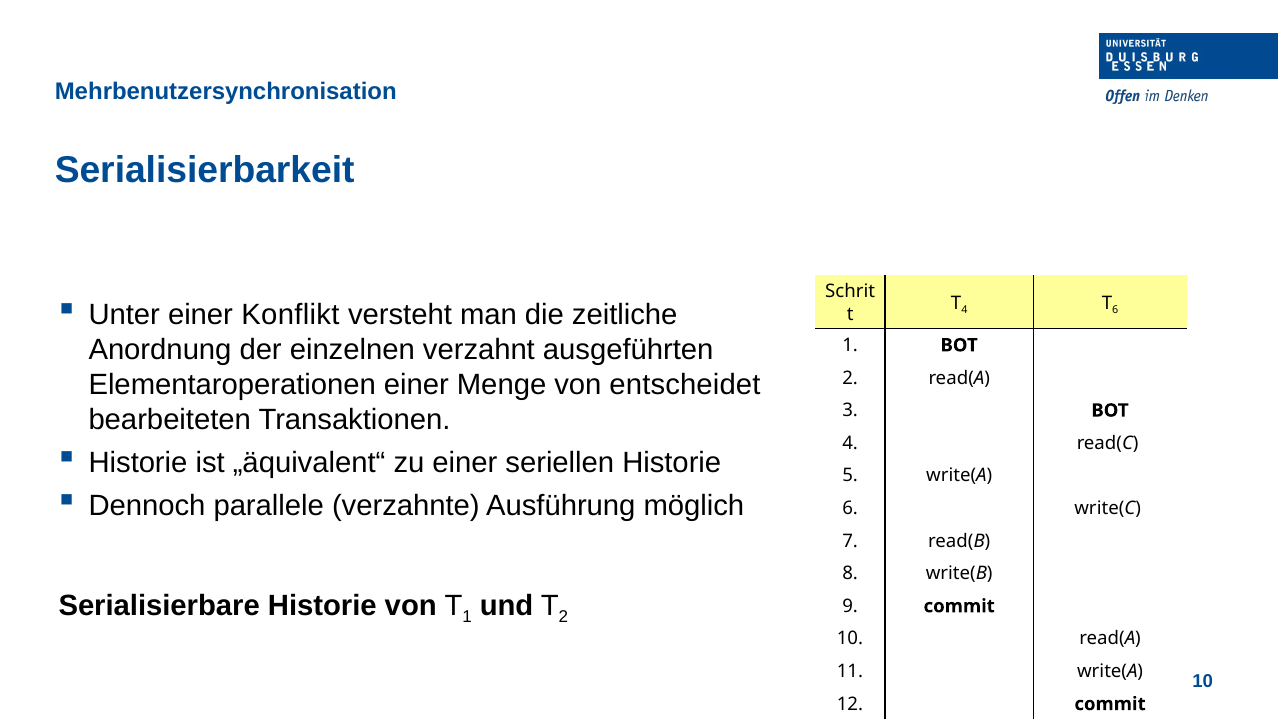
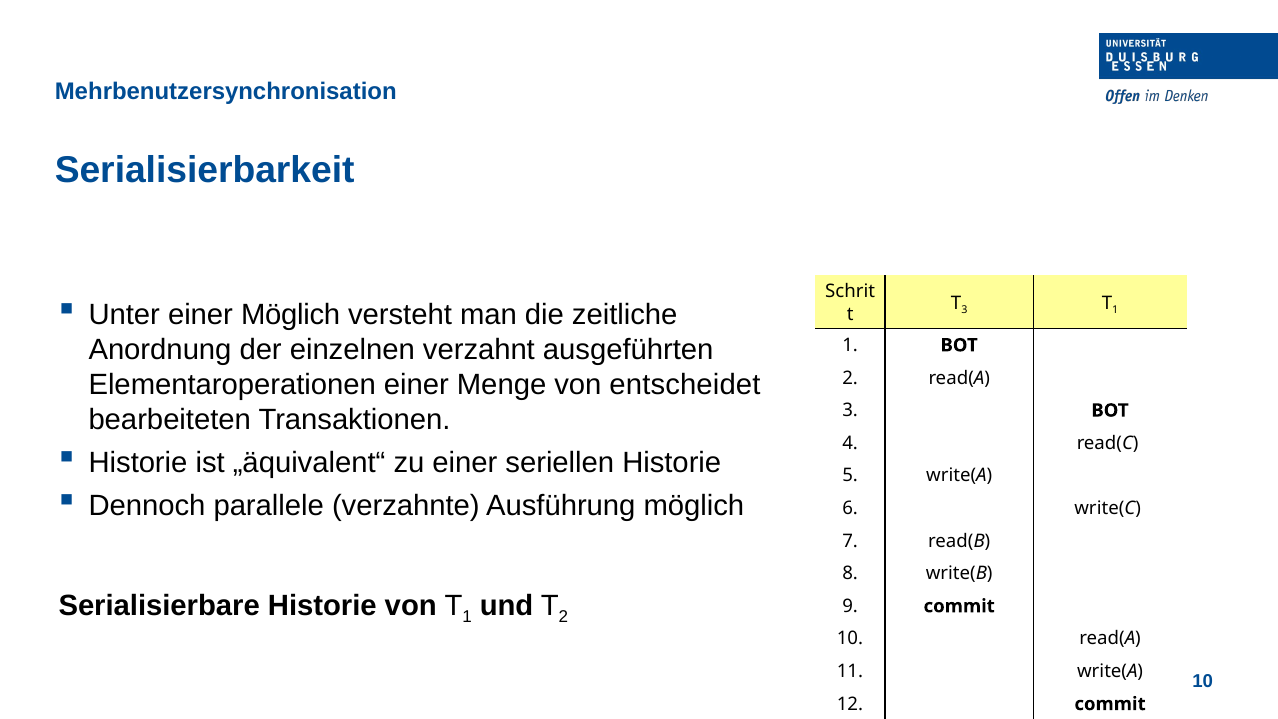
einer Konflikt: Konflikt -> Möglich (291, 315)
4: 4 -> 3 (964, 310)
6: 6 -> 1 (1115, 310)
